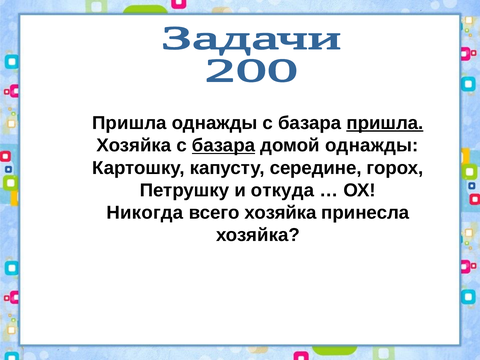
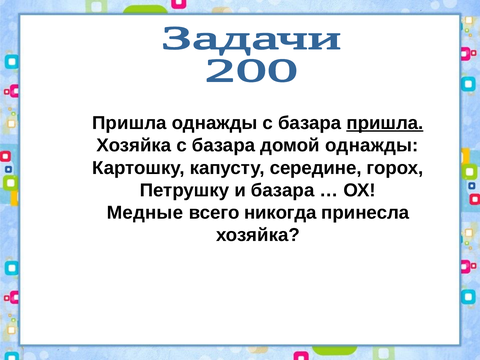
базара underline: present -> none (223, 145)
и откуда: откуда -> базара (283, 190)
Никогда: Никогда -> Медные (145, 213)
всего хозяйка: хозяйка -> никогда (280, 213)
